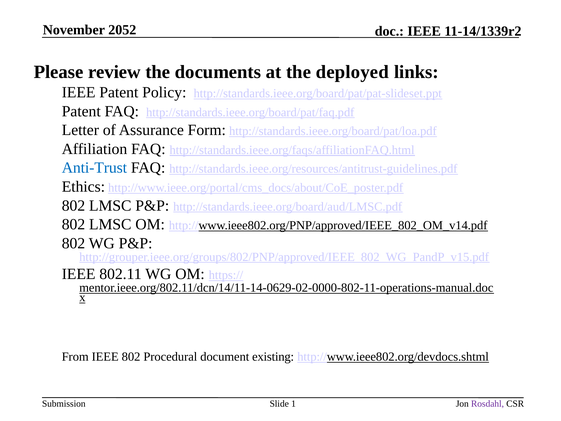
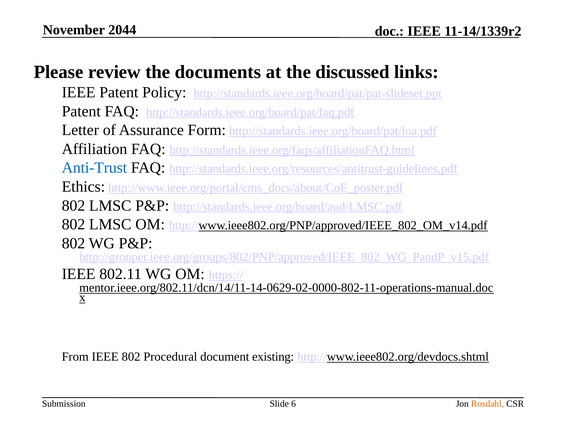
2052: 2052 -> 2044 (122, 30)
deployed: deployed -> discussed (353, 72)
1: 1 -> 6 (294, 404)
Rosdahl colour: purple -> orange (488, 404)
